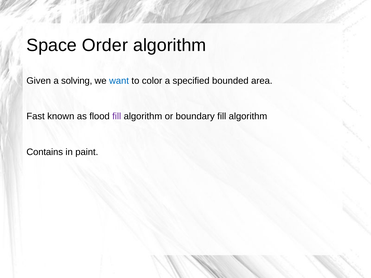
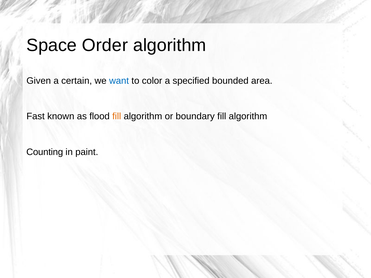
solving: solving -> certain (77, 81)
fill colour: purple -> orange (117, 116)
Contains: Contains -> Counting (45, 152)
